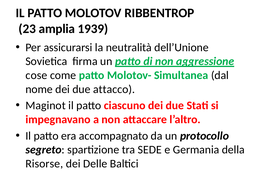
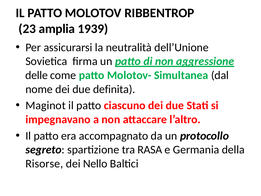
cose: cose -> delle (37, 75)
attacco: attacco -> definita (114, 89)
SEDE: SEDE -> RASA (150, 150)
Delle: Delle -> Nello (95, 163)
